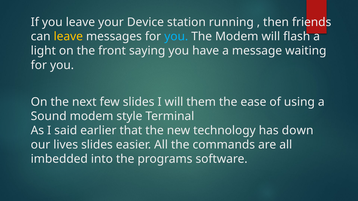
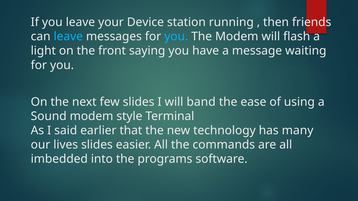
leave colour: yellow -> light blue (68, 37)
them: them -> band (201, 102)
down: down -> many (298, 131)
